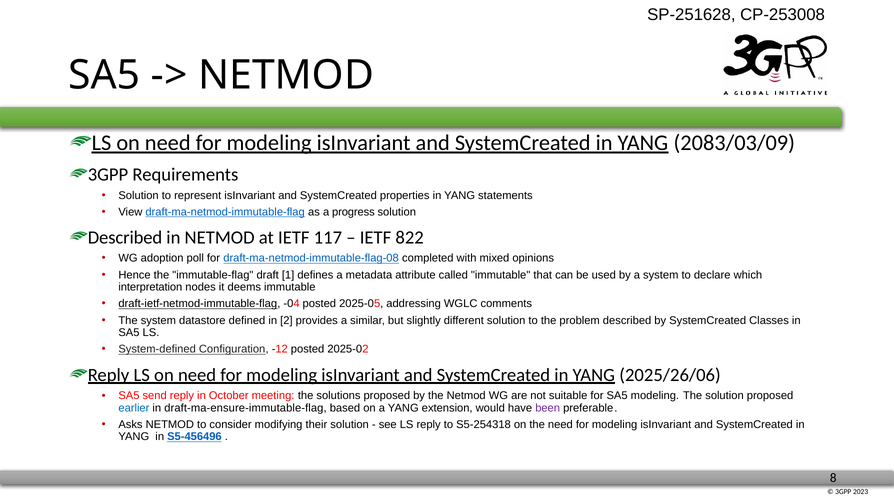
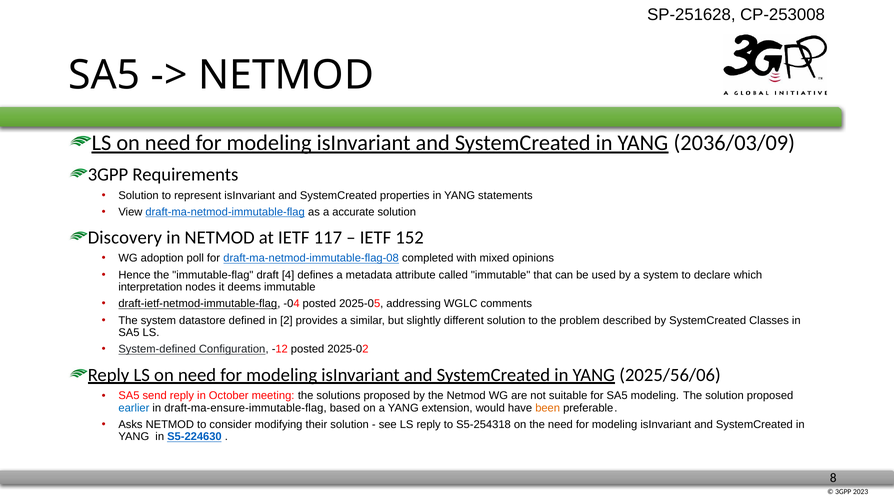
2083/03/09: 2083/03/09 -> 2036/03/09 (734, 143)
progress: progress -> accurate (353, 212)
Described: Described -> Discovery (125, 237)
822: 822 -> 152 (410, 237)
1: 1 -> 4 (288, 275)
2025/26/06: 2025/26/06 -> 2025/56/06 (670, 375)
been colour: purple -> orange (548, 408)
S5-456496: S5-456496 -> S5-224630 (194, 437)
